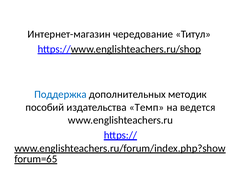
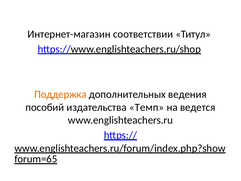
чередование: чередование -> соответствии (143, 34)
Поддержка colour: blue -> orange (60, 94)
методик: методик -> ведения (187, 94)
